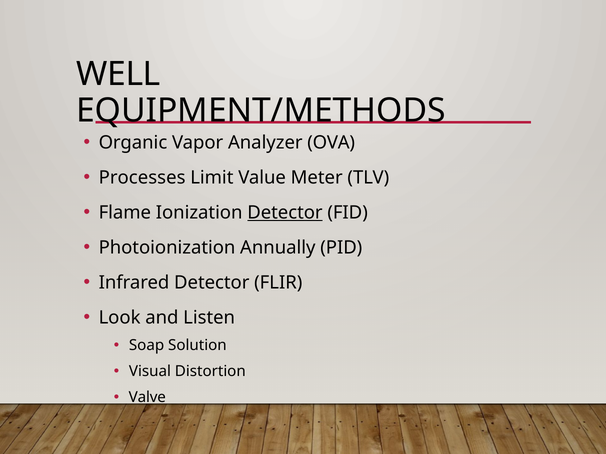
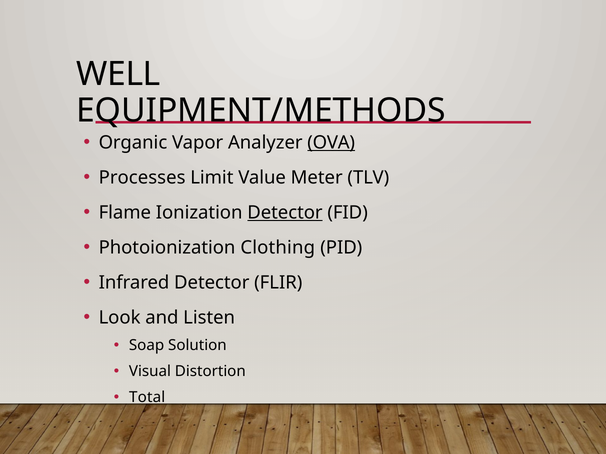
OVA underline: none -> present (331, 143)
Annually: Annually -> Clothing (278, 248)
Valve: Valve -> Total (147, 398)
